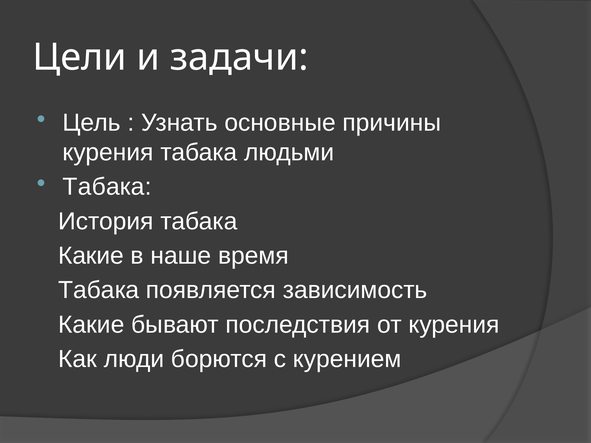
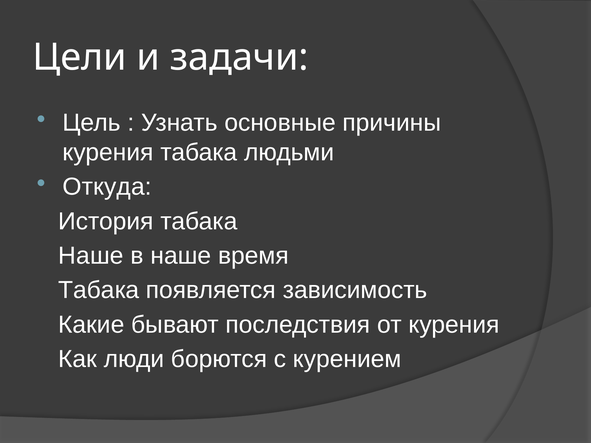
Табака: Табака -> Откуда (107, 187)
Какие: Какие -> Наше (91, 256)
